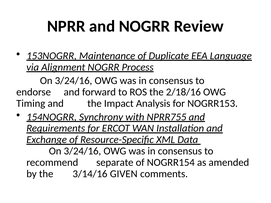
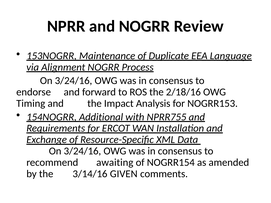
Synchrony: Synchrony -> Additional (101, 117)
separate: separate -> awaiting (115, 163)
